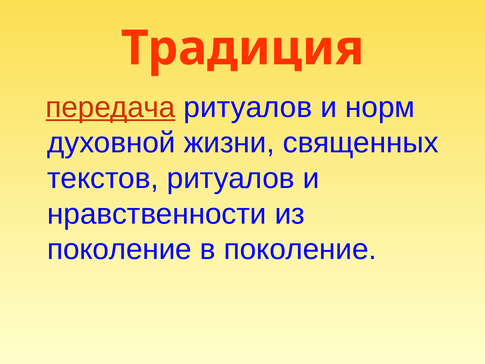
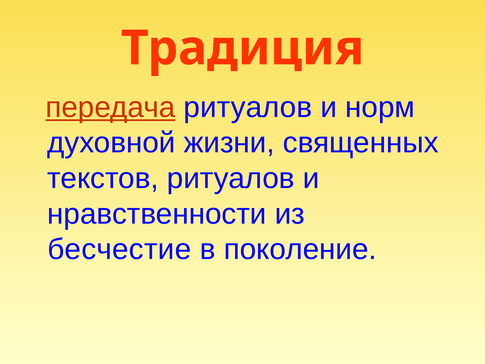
поколение: поколение -> бесчестие (119, 249)
